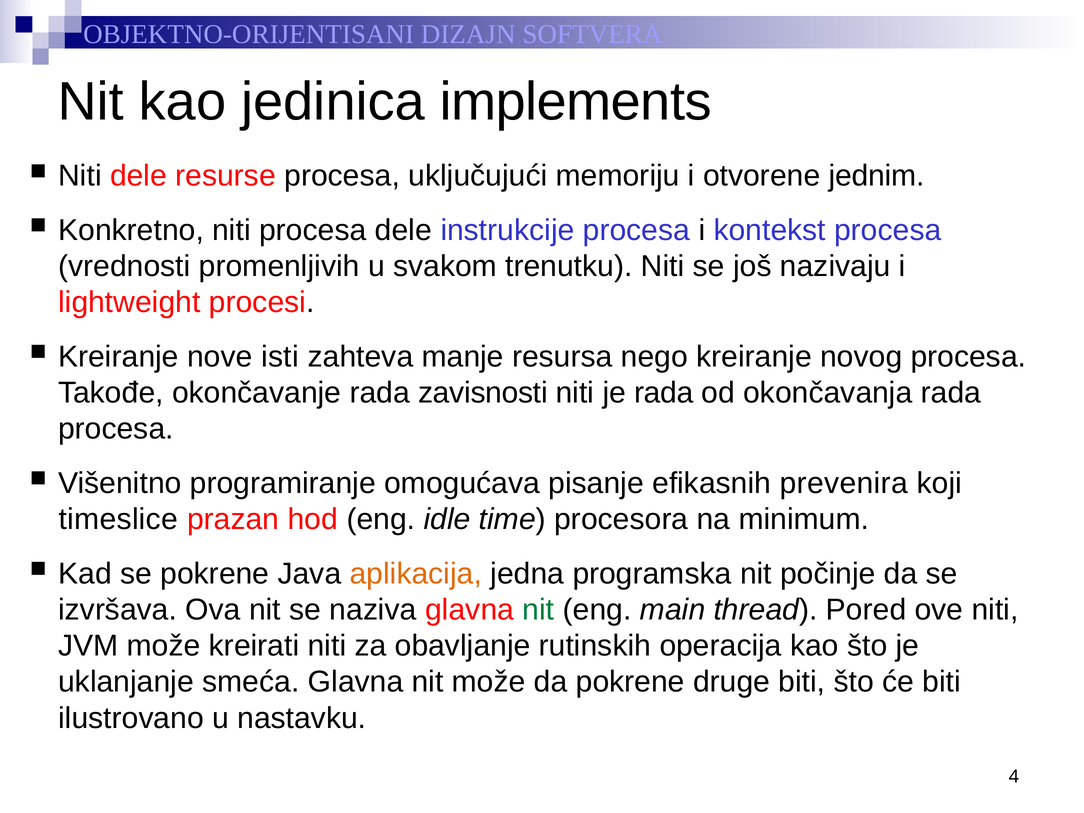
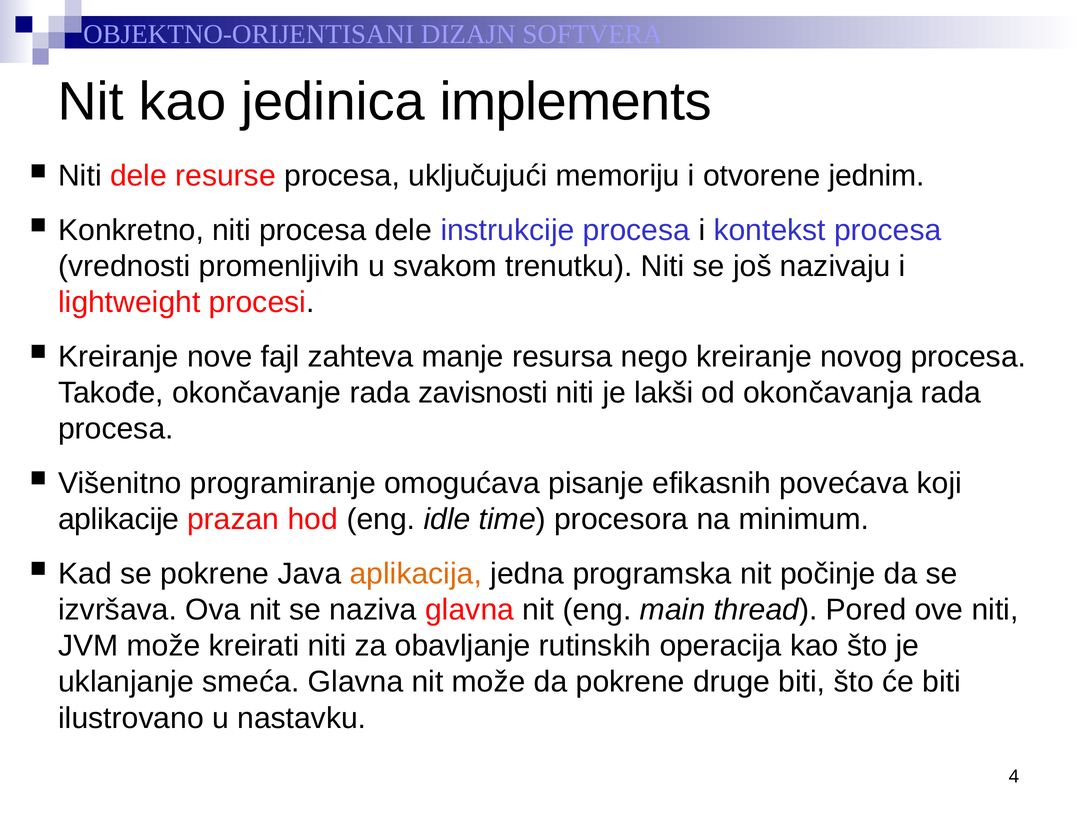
isti: isti -> fajl (280, 357)
je rada: rada -> lakši (664, 393)
prevenira: prevenira -> povećava (844, 483)
timeslice: timeslice -> aplikacije (119, 519)
nit colour: green -> black (538, 610)
